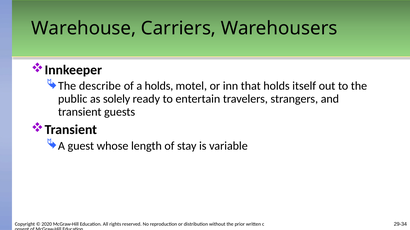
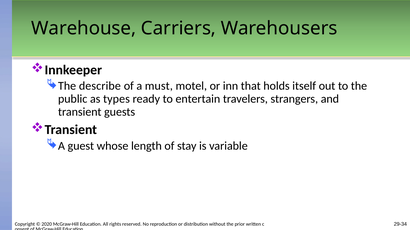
a holds: holds -> must (159, 86)
solely: solely -> types (116, 99)
